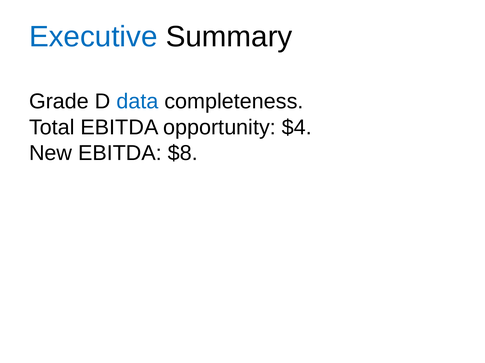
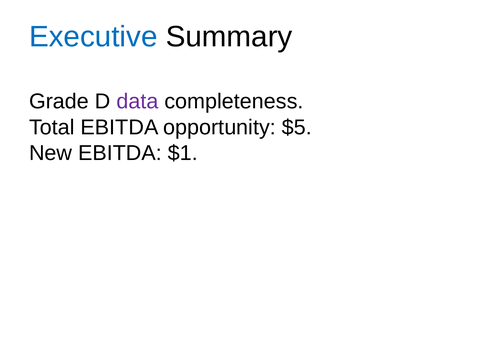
data colour: blue -> purple (137, 102)
$4: $4 -> $5 (297, 128)
$8: $8 -> $1 (183, 153)
